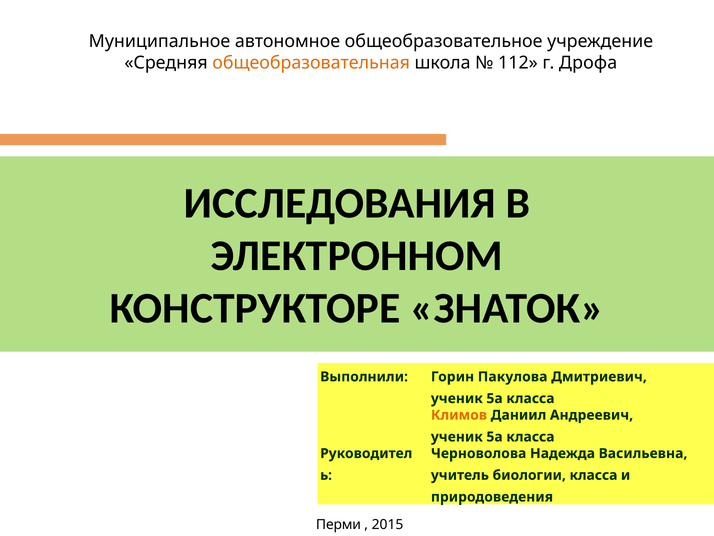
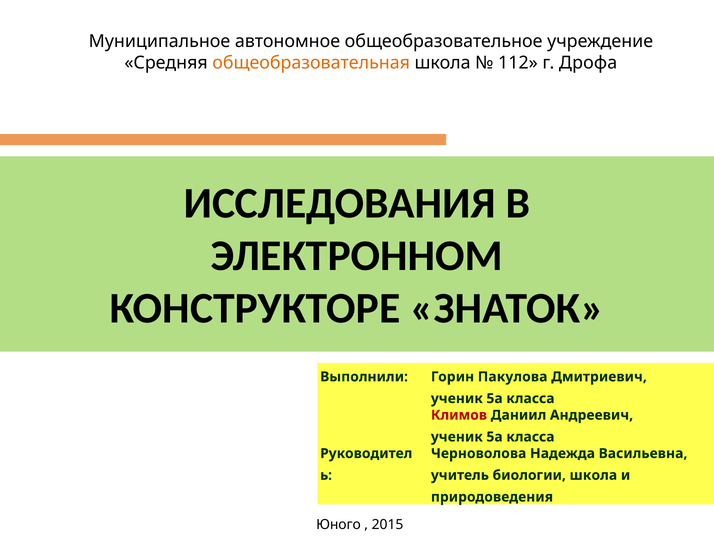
Климов colour: orange -> red (459, 415)
биологии класса: класса -> школа (593, 475)
Перми: Перми -> Юного (338, 524)
